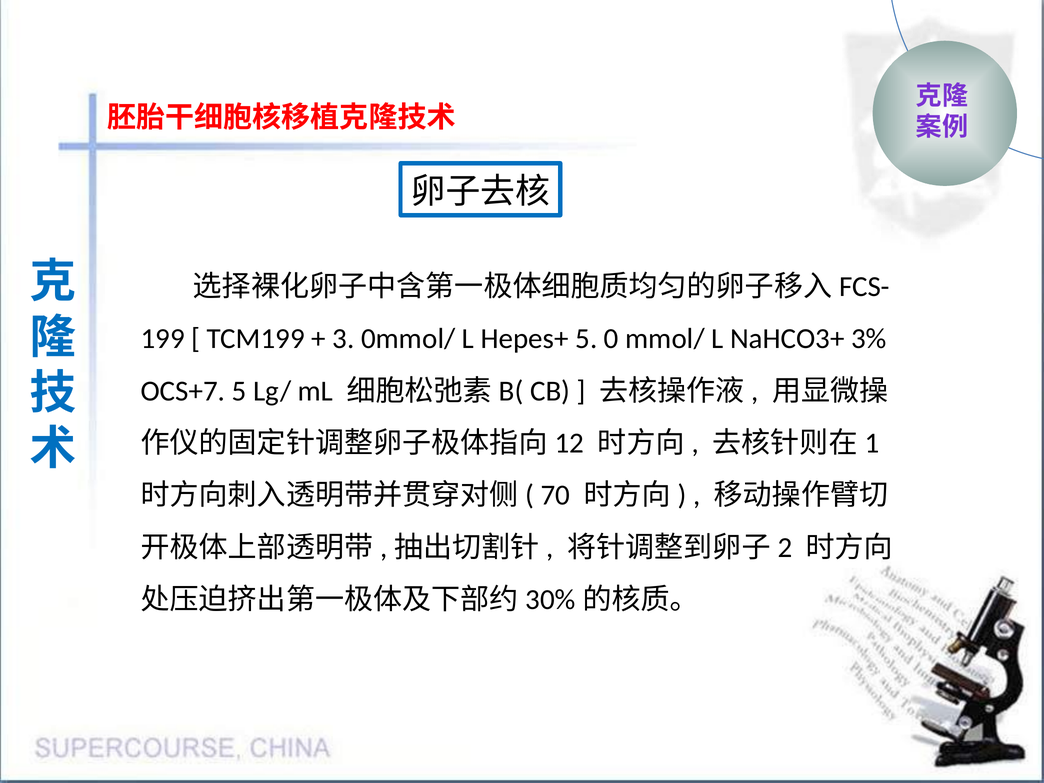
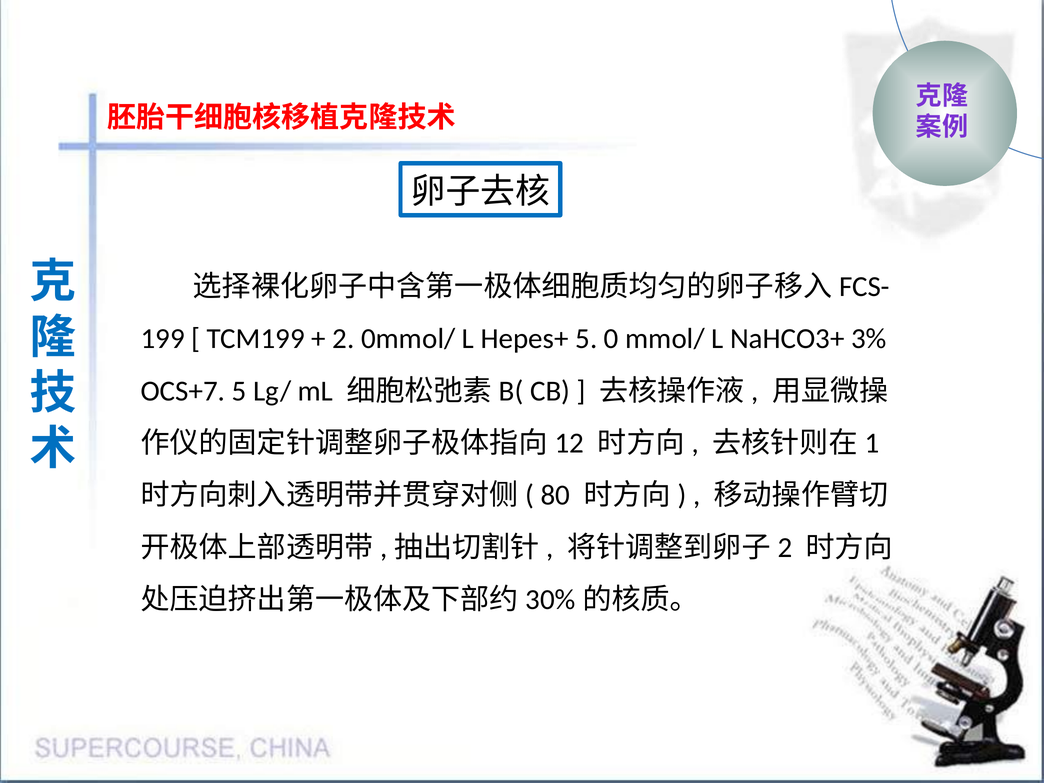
3: 3 -> 2 (343, 339)
70: 70 -> 80 (555, 495)
